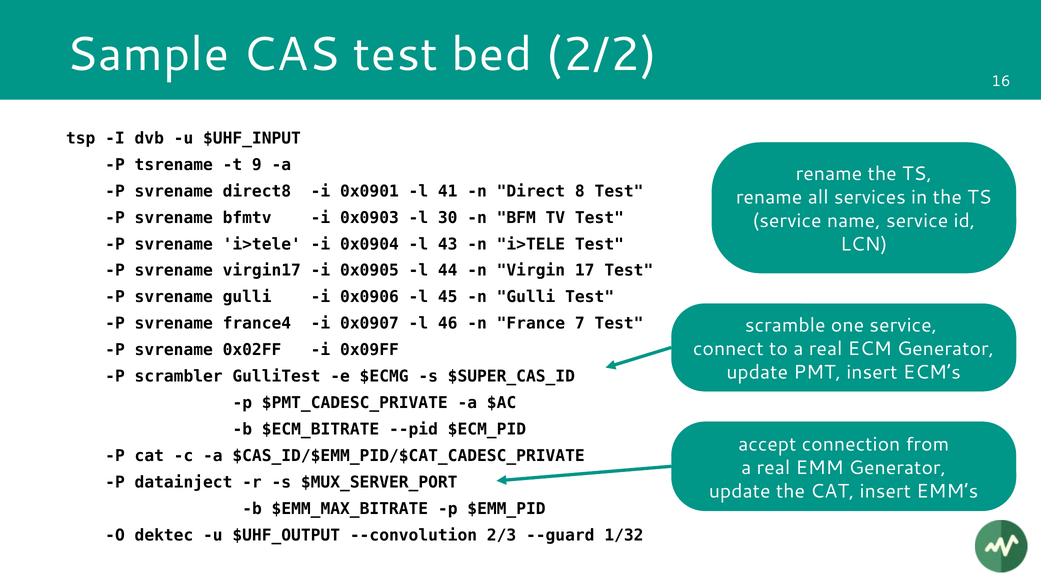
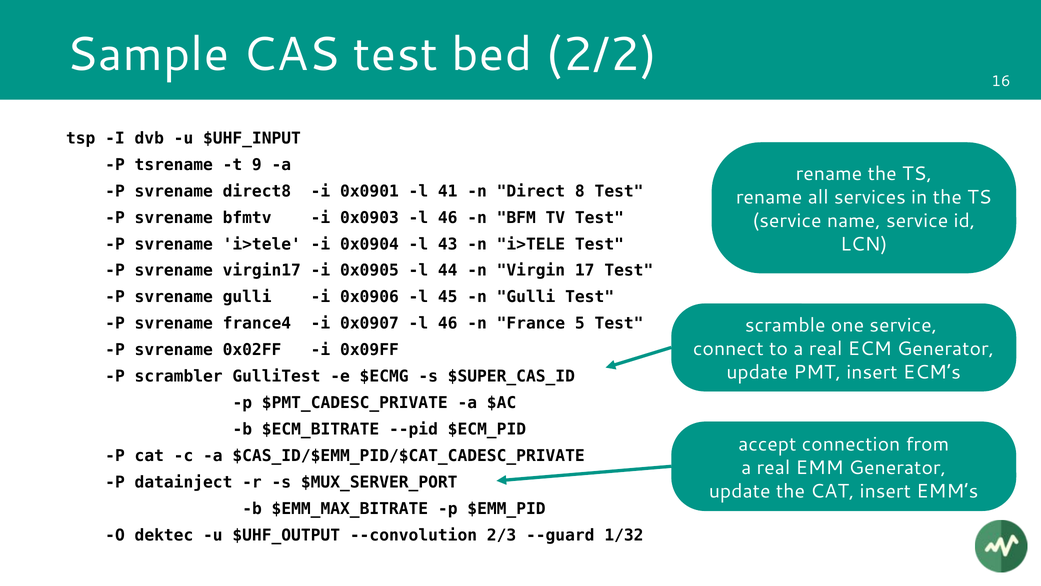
0x0903 l 30: 30 -> 46 (448, 217)
7: 7 -> 5 (580, 323)
